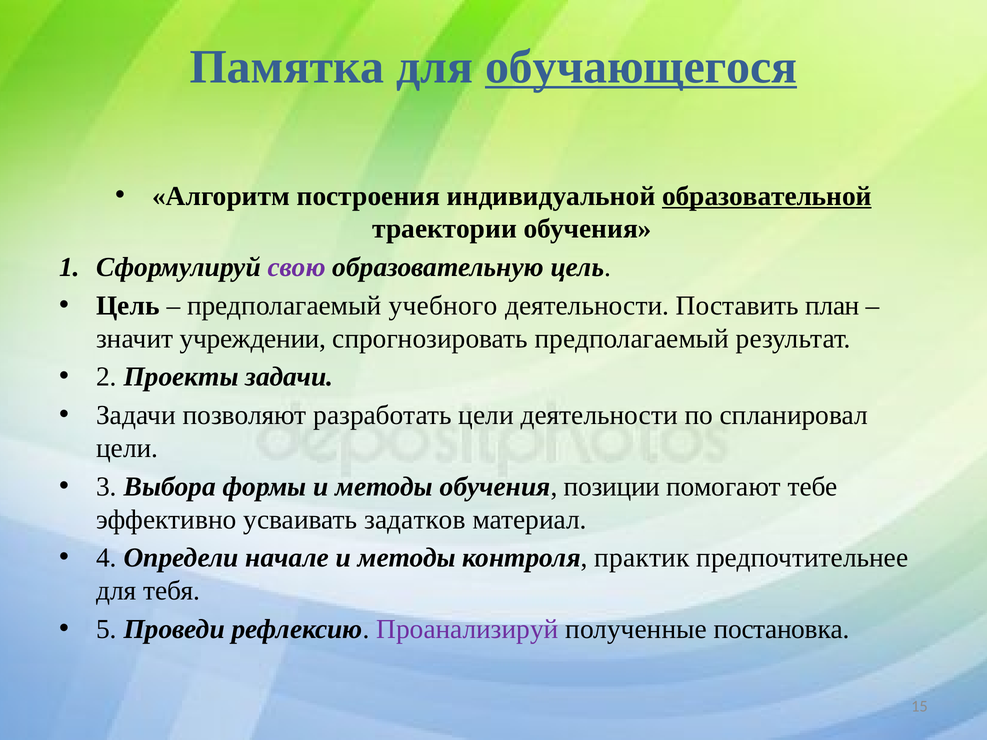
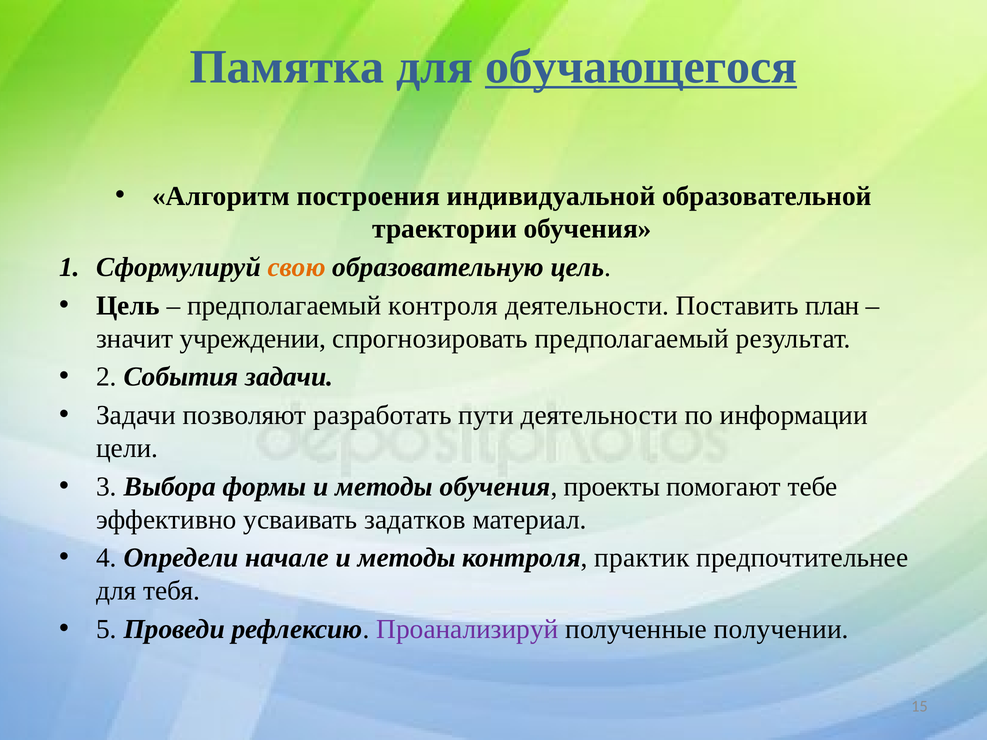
образовательной underline: present -> none (767, 196)
свою colour: purple -> orange (297, 267)
предполагаемый учебного: учебного -> контроля (443, 306)
Проекты: Проекты -> События (181, 377)
разработать цели: цели -> пути (486, 415)
спланировал: спланировал -> информации (794, 415)
позиции: позиции -> проекты (612, 487)
постановка: постановка -> получении (781, 629)
